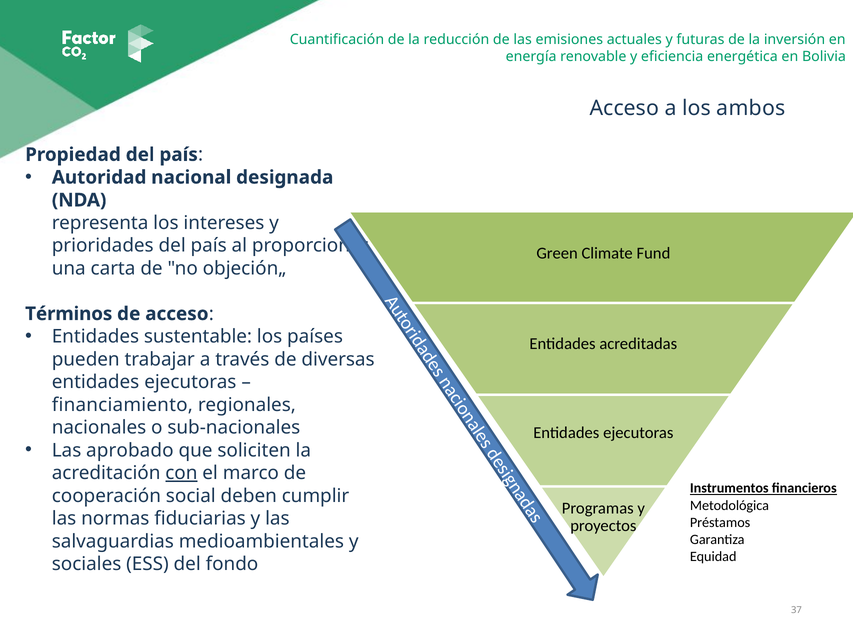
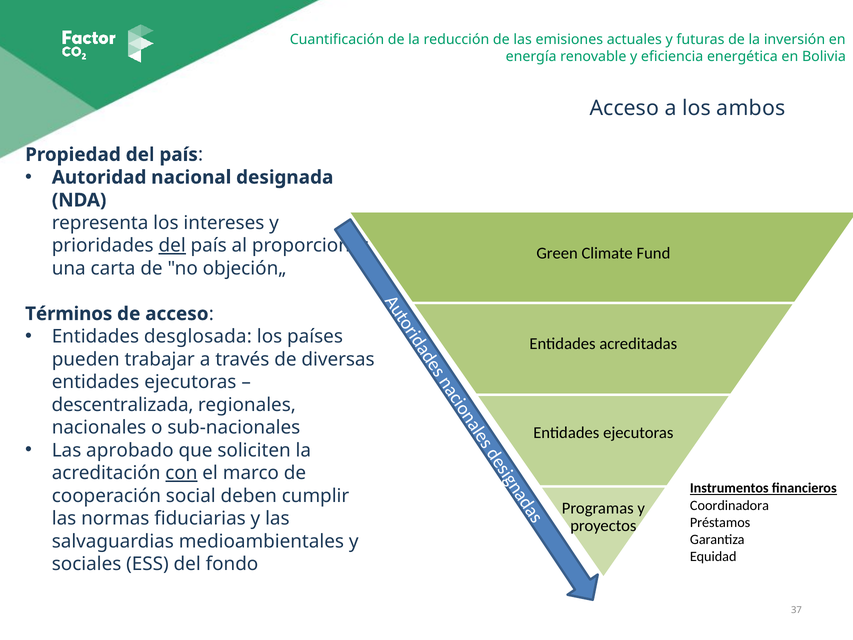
del underline: none -> present (172, 246)
sustentable: sustentable -> desglosada (198, 336)
financiamiento: financiamiento -> descentralizada (123, 405)
Metodológica: Metodológica -> Coordinadora (729, 505)
